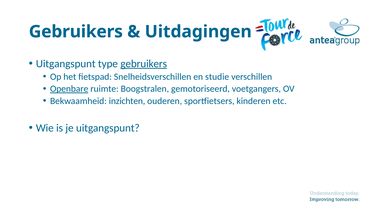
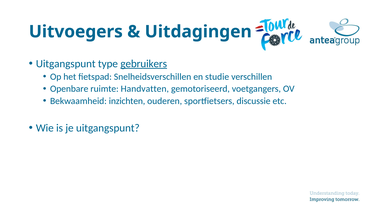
Gebruikers: Gebruikers -> Uitvoegers (76, 32)
Openbare underline: present -> none (69, 89)
Boogstralen: Boogstralen -> Handvatten (145, 89)
kinderen: kinderen -> discussie (254, 101)
